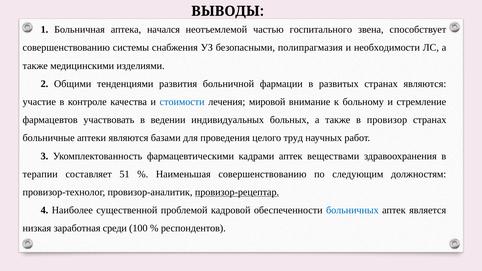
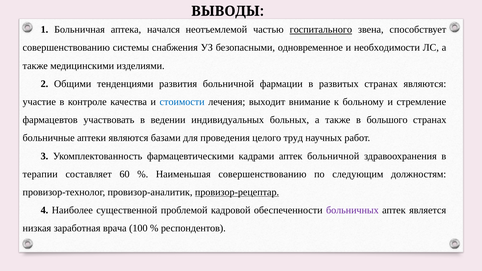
госпитального underline: none -> present (321, 30)
полипрагмазия: полипрагмазия -> одновременное (310, 48)
мировой: мировой -> выходит (267, 102)
провизор: провизор -> большого (387, 120)
аптек веществами: веществами -> больничной (333, 156)
51: 51 -> 60 (125, 174)
больничных colour: blue -> purple (352, 210)
среди: среди -> врача (115, 228)
